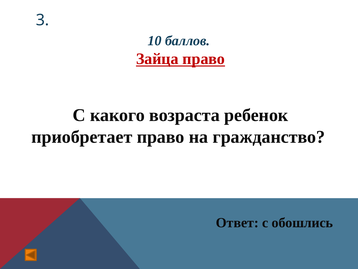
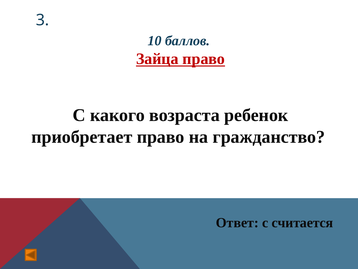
обошлись: обошлись -> считается (302, 222)
